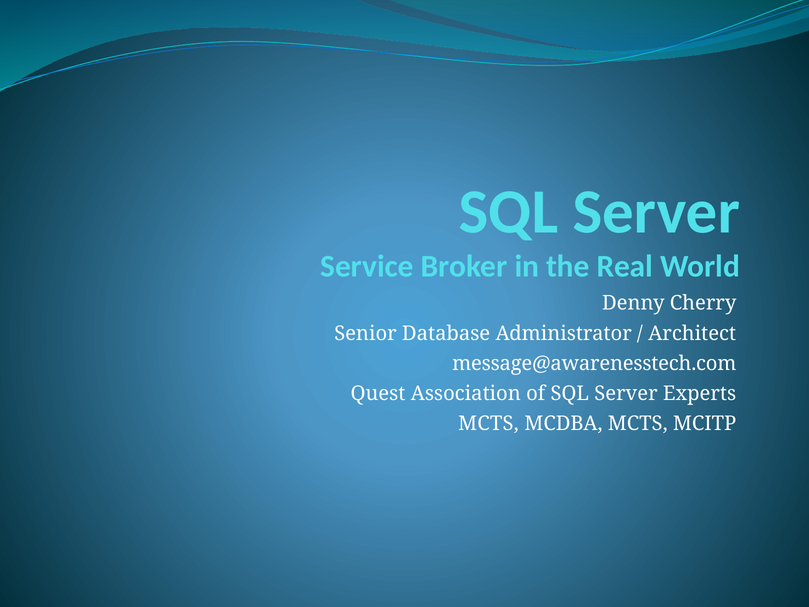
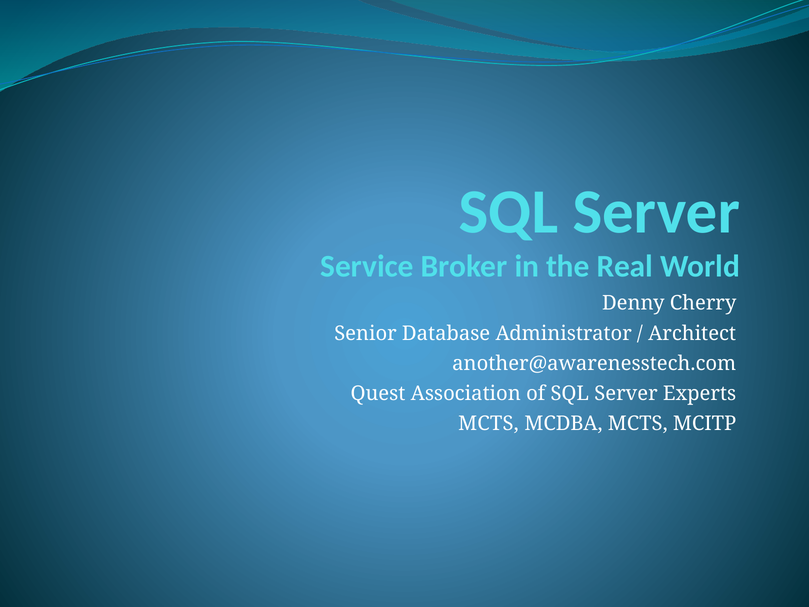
message@awarenesstech.com: message@awarenesstech.com -> another@awarenesstech.com (594, 363)
